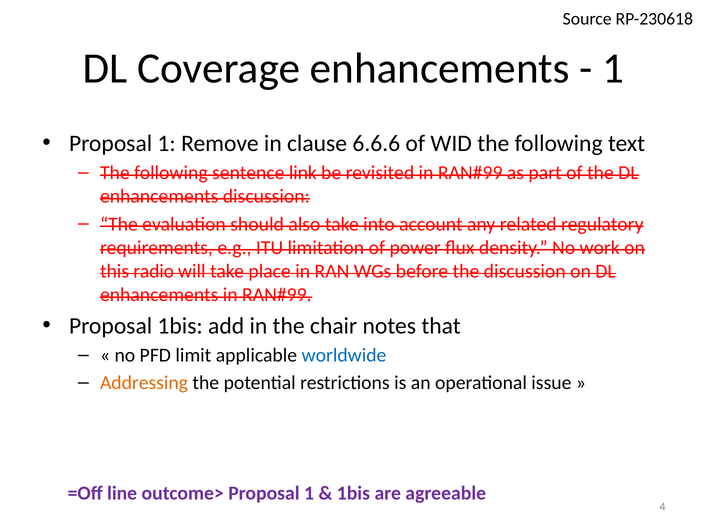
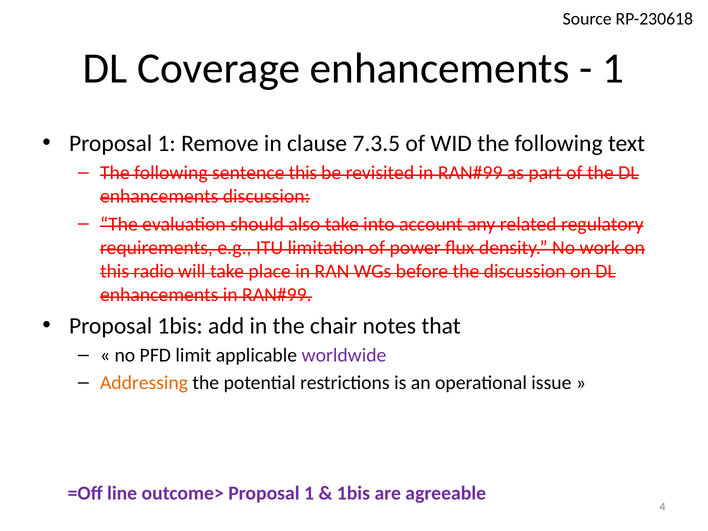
6.6.6: 6.6.6 -> 7.3.5 (376, 143)
sentence link: link -> this (303, 173)
worldwide colour: blue -> purple (344, 355)
